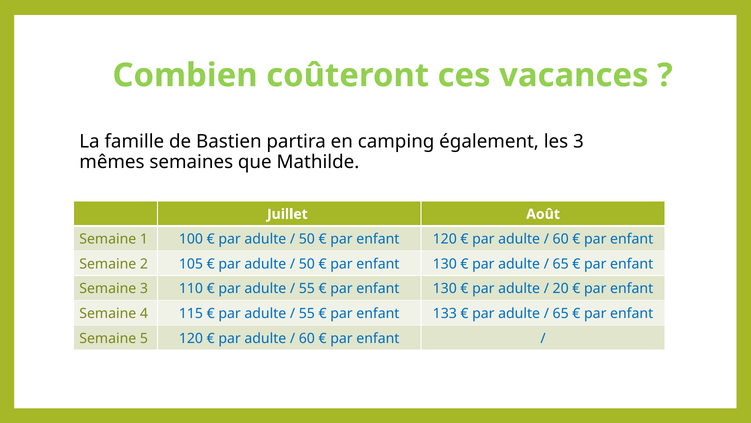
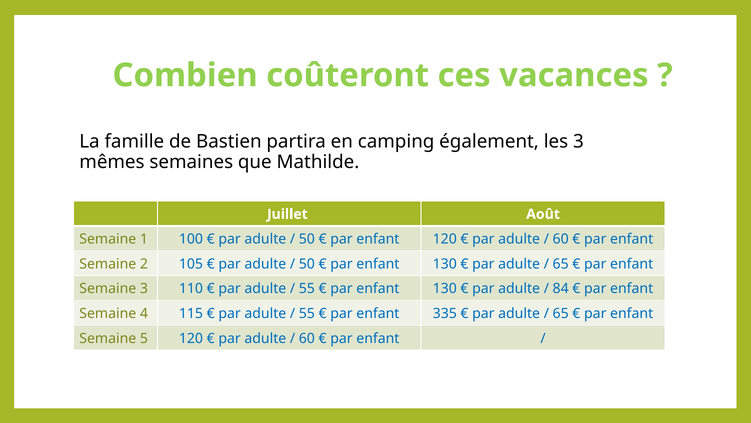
20: 20 -> 84 (561, 288)
133: 133 -> 335 (445, 313)
